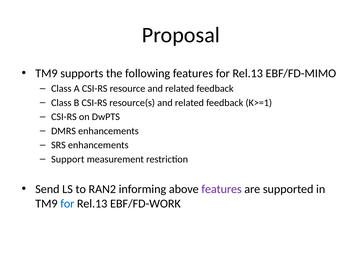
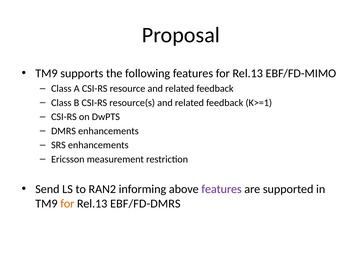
Support: Support -> Ericsson (68, 159)
for colour: blue -> orange (67, 203)
EBF/FD-WORK: EBF/FD-WORK -> EBF/FD-DMRS (145, 203)
